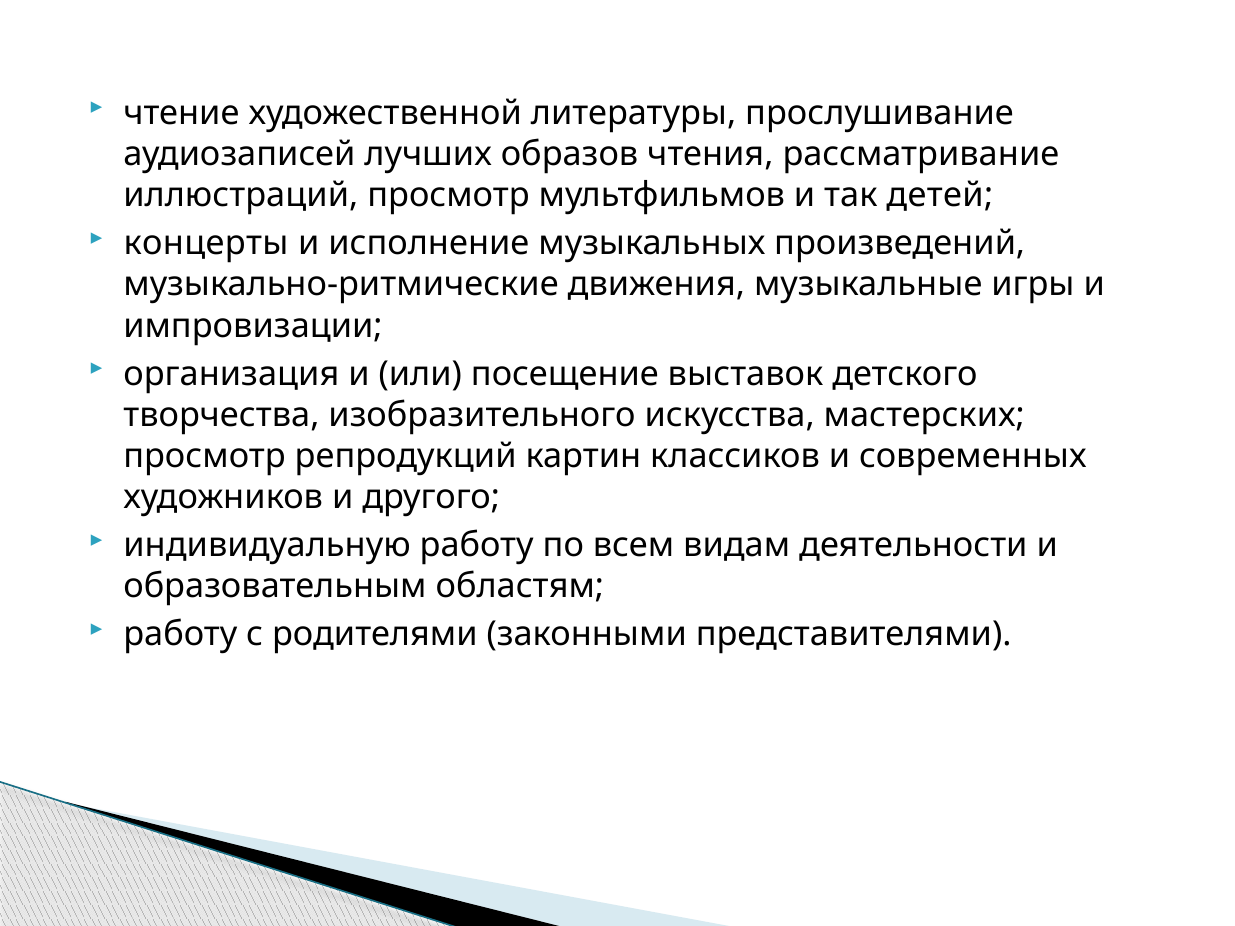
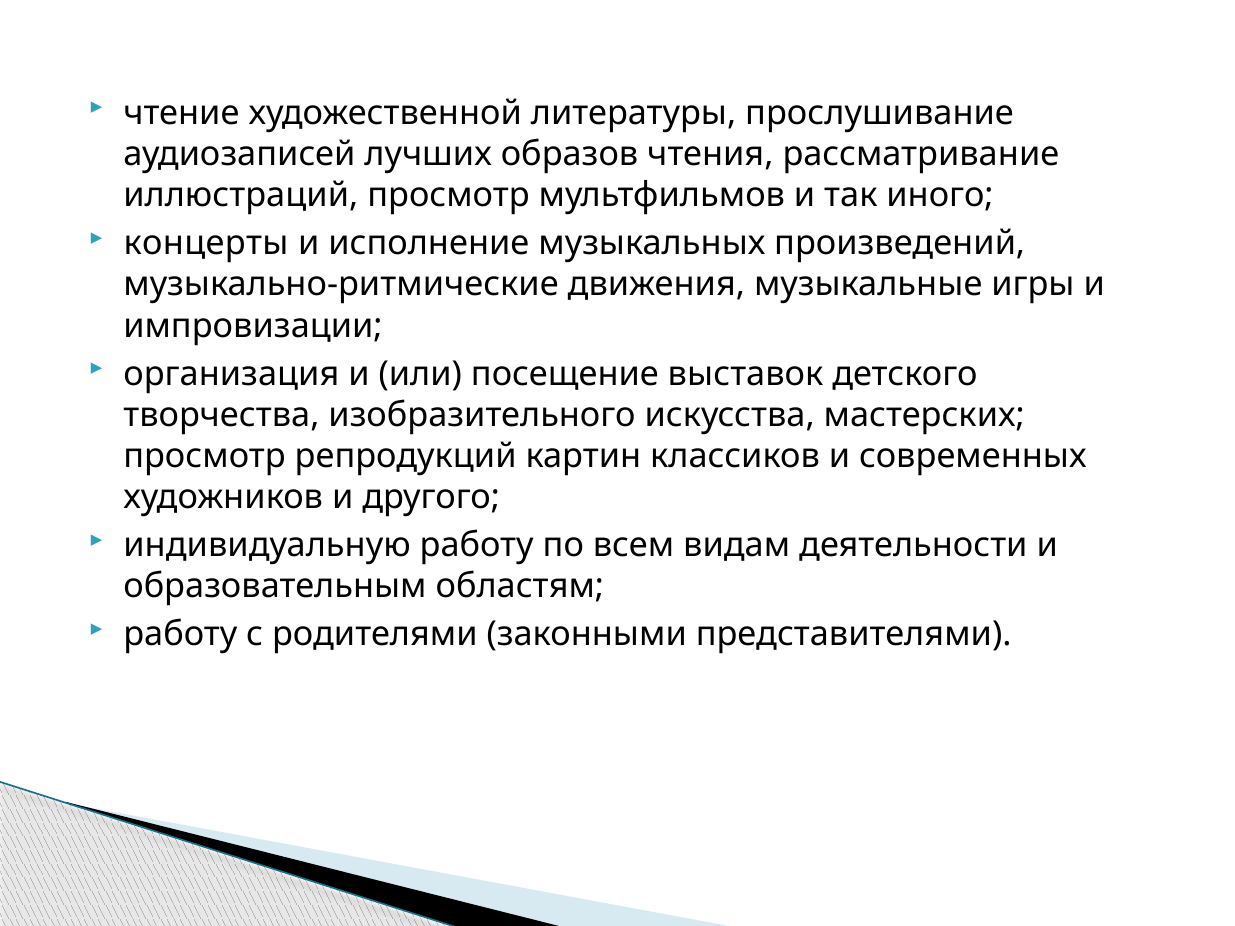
детей: детей -> иного (940, 195)
